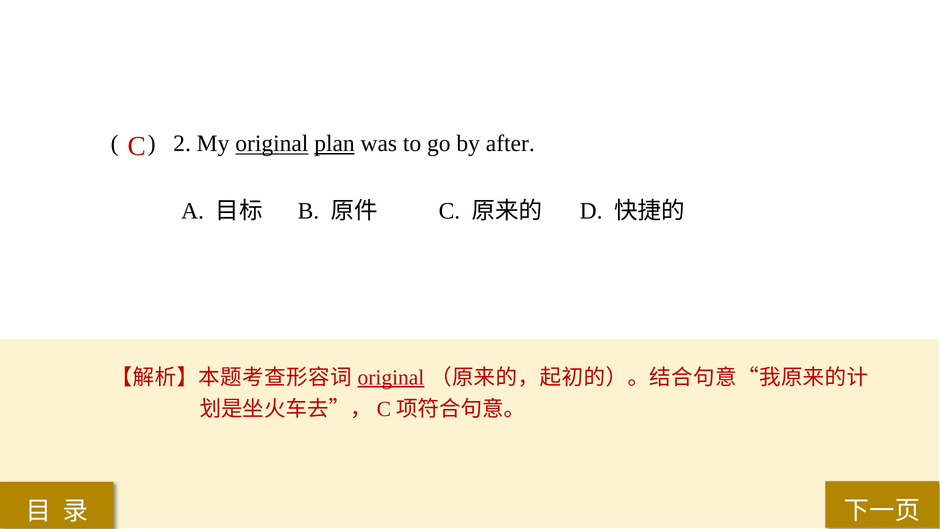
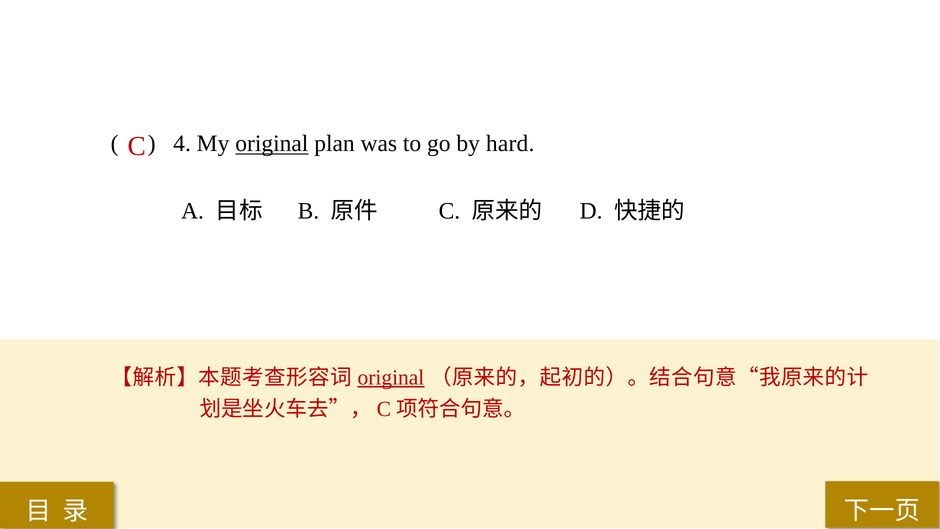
2: 2 -> 4 (182, 143)
plan underline: present -> none (335, 143)
after: after -> hard (510, 143)
